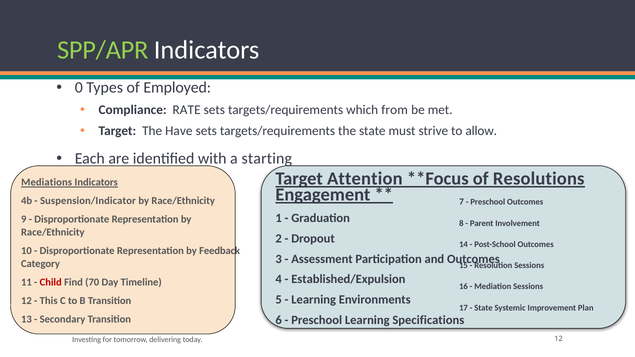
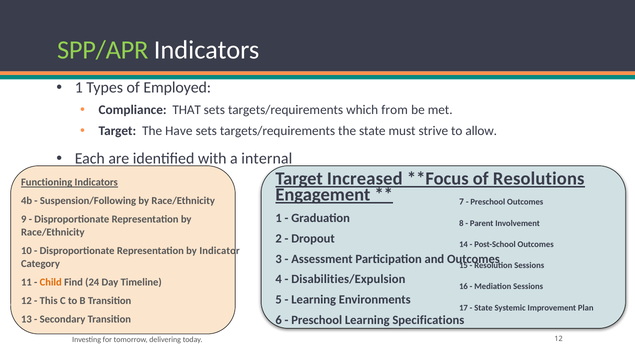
0: 0 -> 1 (79, 88)
RATE: RATE -> THAT (187, 110)
starting: starting -> internal (267, 159)
Attention: Attention -> Increased (365, 179)
Mediations: Mediations -> Functioning (47, 182)
Suspension/Indicator: Suspension/Indicator -> Suspension/Following (88, 201)
Feedback: Feedback -> Indicator (220, 251)
Established/Expulsion: Established/Expulsion -> Disabilities/Expulsion (348, 279)
Child colour: red -> orange (51, 282)
70: 70 -> 24 (92, 282)
